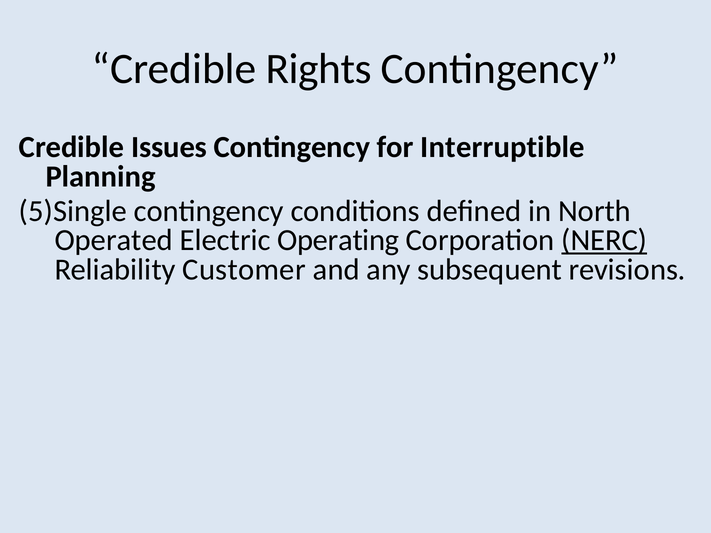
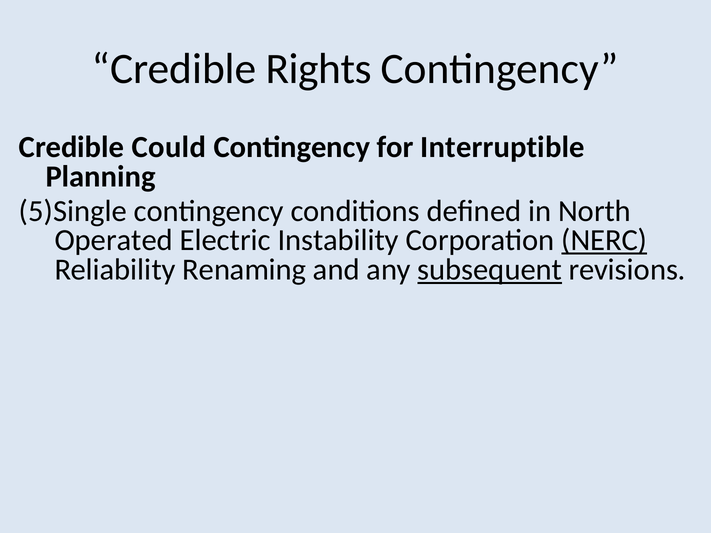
Issues: Issues -> Could (169, 147)
Operating: Operating -> Instability (338, 240)
Customer: Customer -> Renaming (244, 270)
subsequent underline: none -> present (490, 270)
